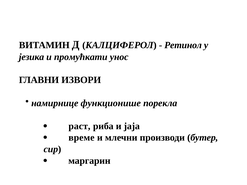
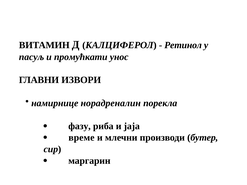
језика: језика -> пасуљ (31, 57)
функционише: функционише -> норадреналин (111, 103)
раст: раст -> фазу (80, 126)
